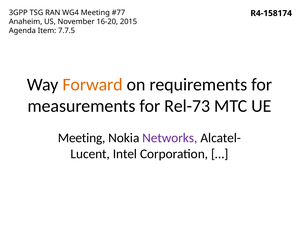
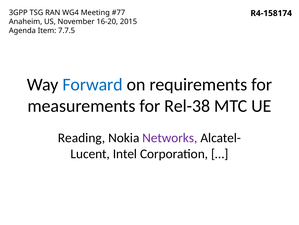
Forward colour: orange -> blue (93, 84)
Rel-73: Rel-73 -> Rel-38 (187, 106)
Meeting: Meeting -> Reading (82, 137)
